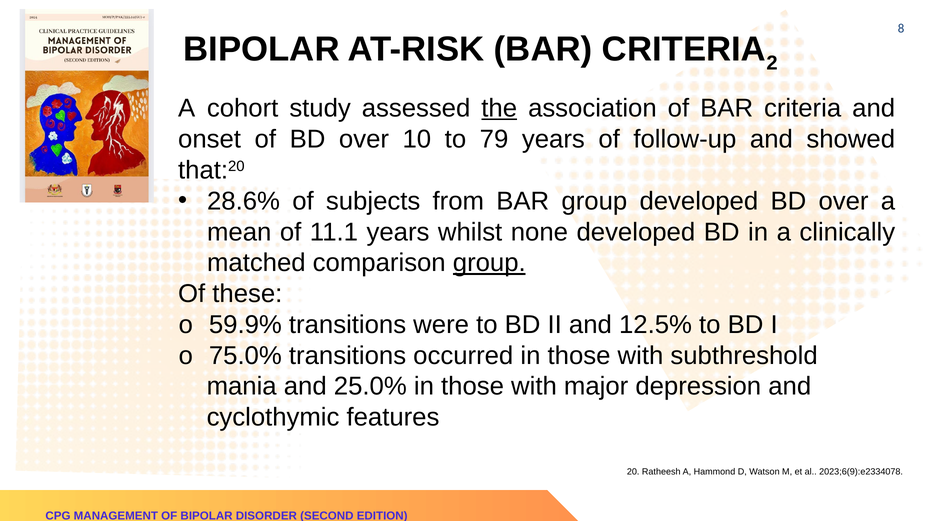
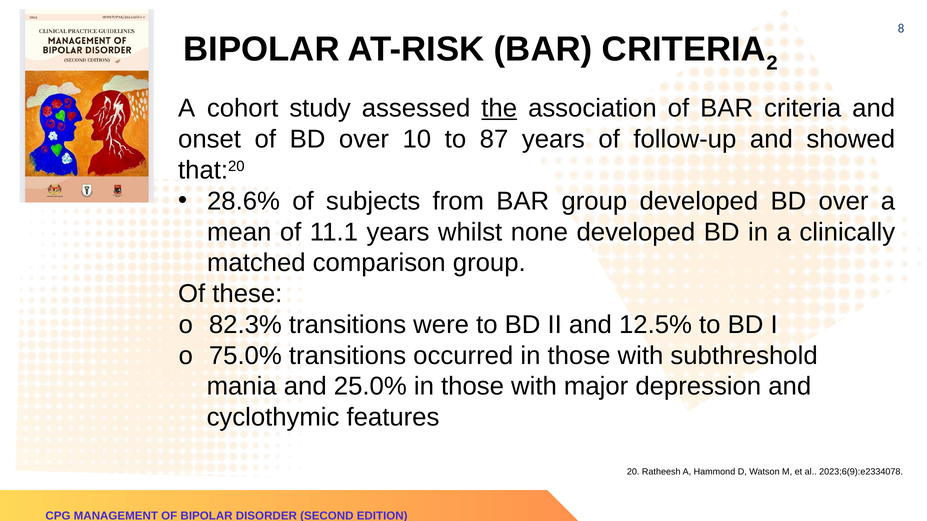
79: 79 -> 87 (494, 140)
group underline: present -> none (489, 263)
59.9%: 59.9% -> 82.3% (245, 325)
